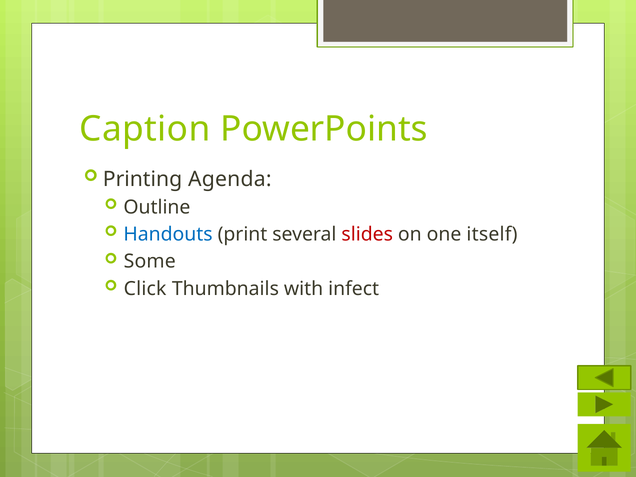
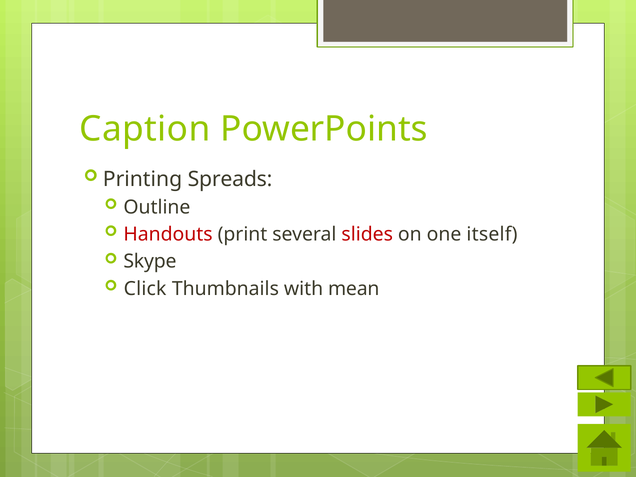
Agenda: Agenda -> Spreads (230, 179)
Handouts colour: blue -> red (168, 234)
Some: Some -> Skype (150, 262)
infect: infect -> mean (354, 289)
